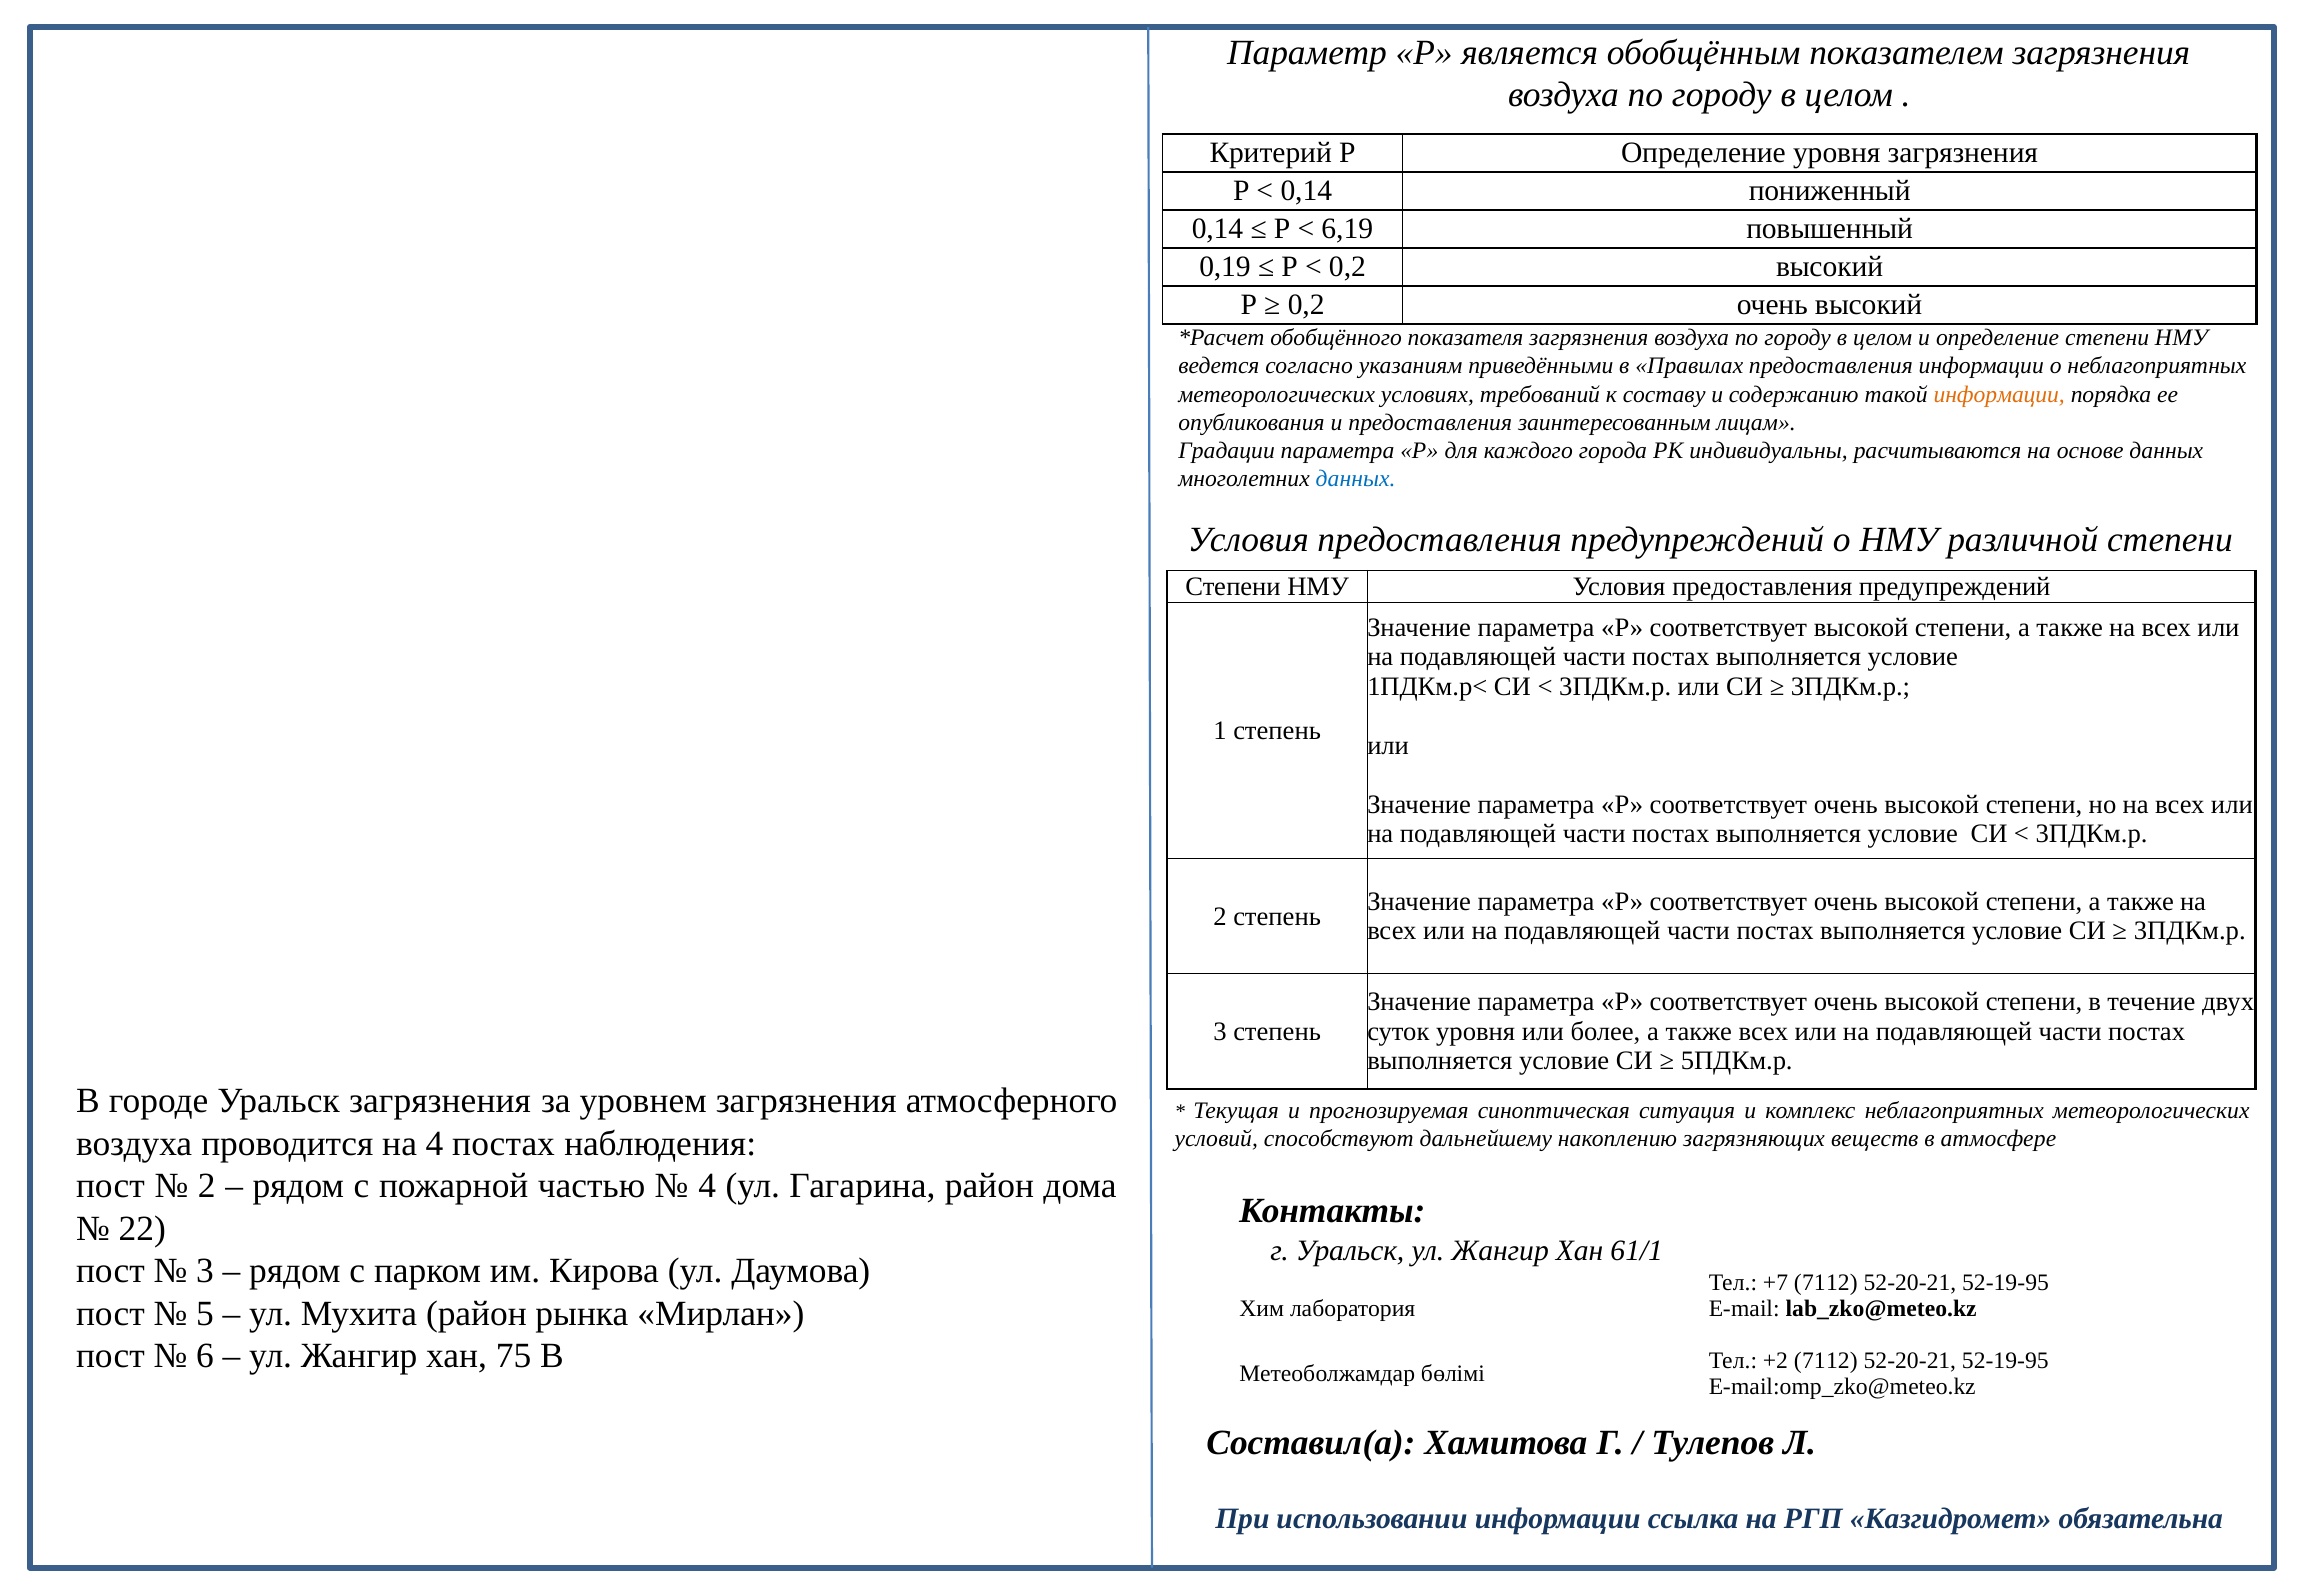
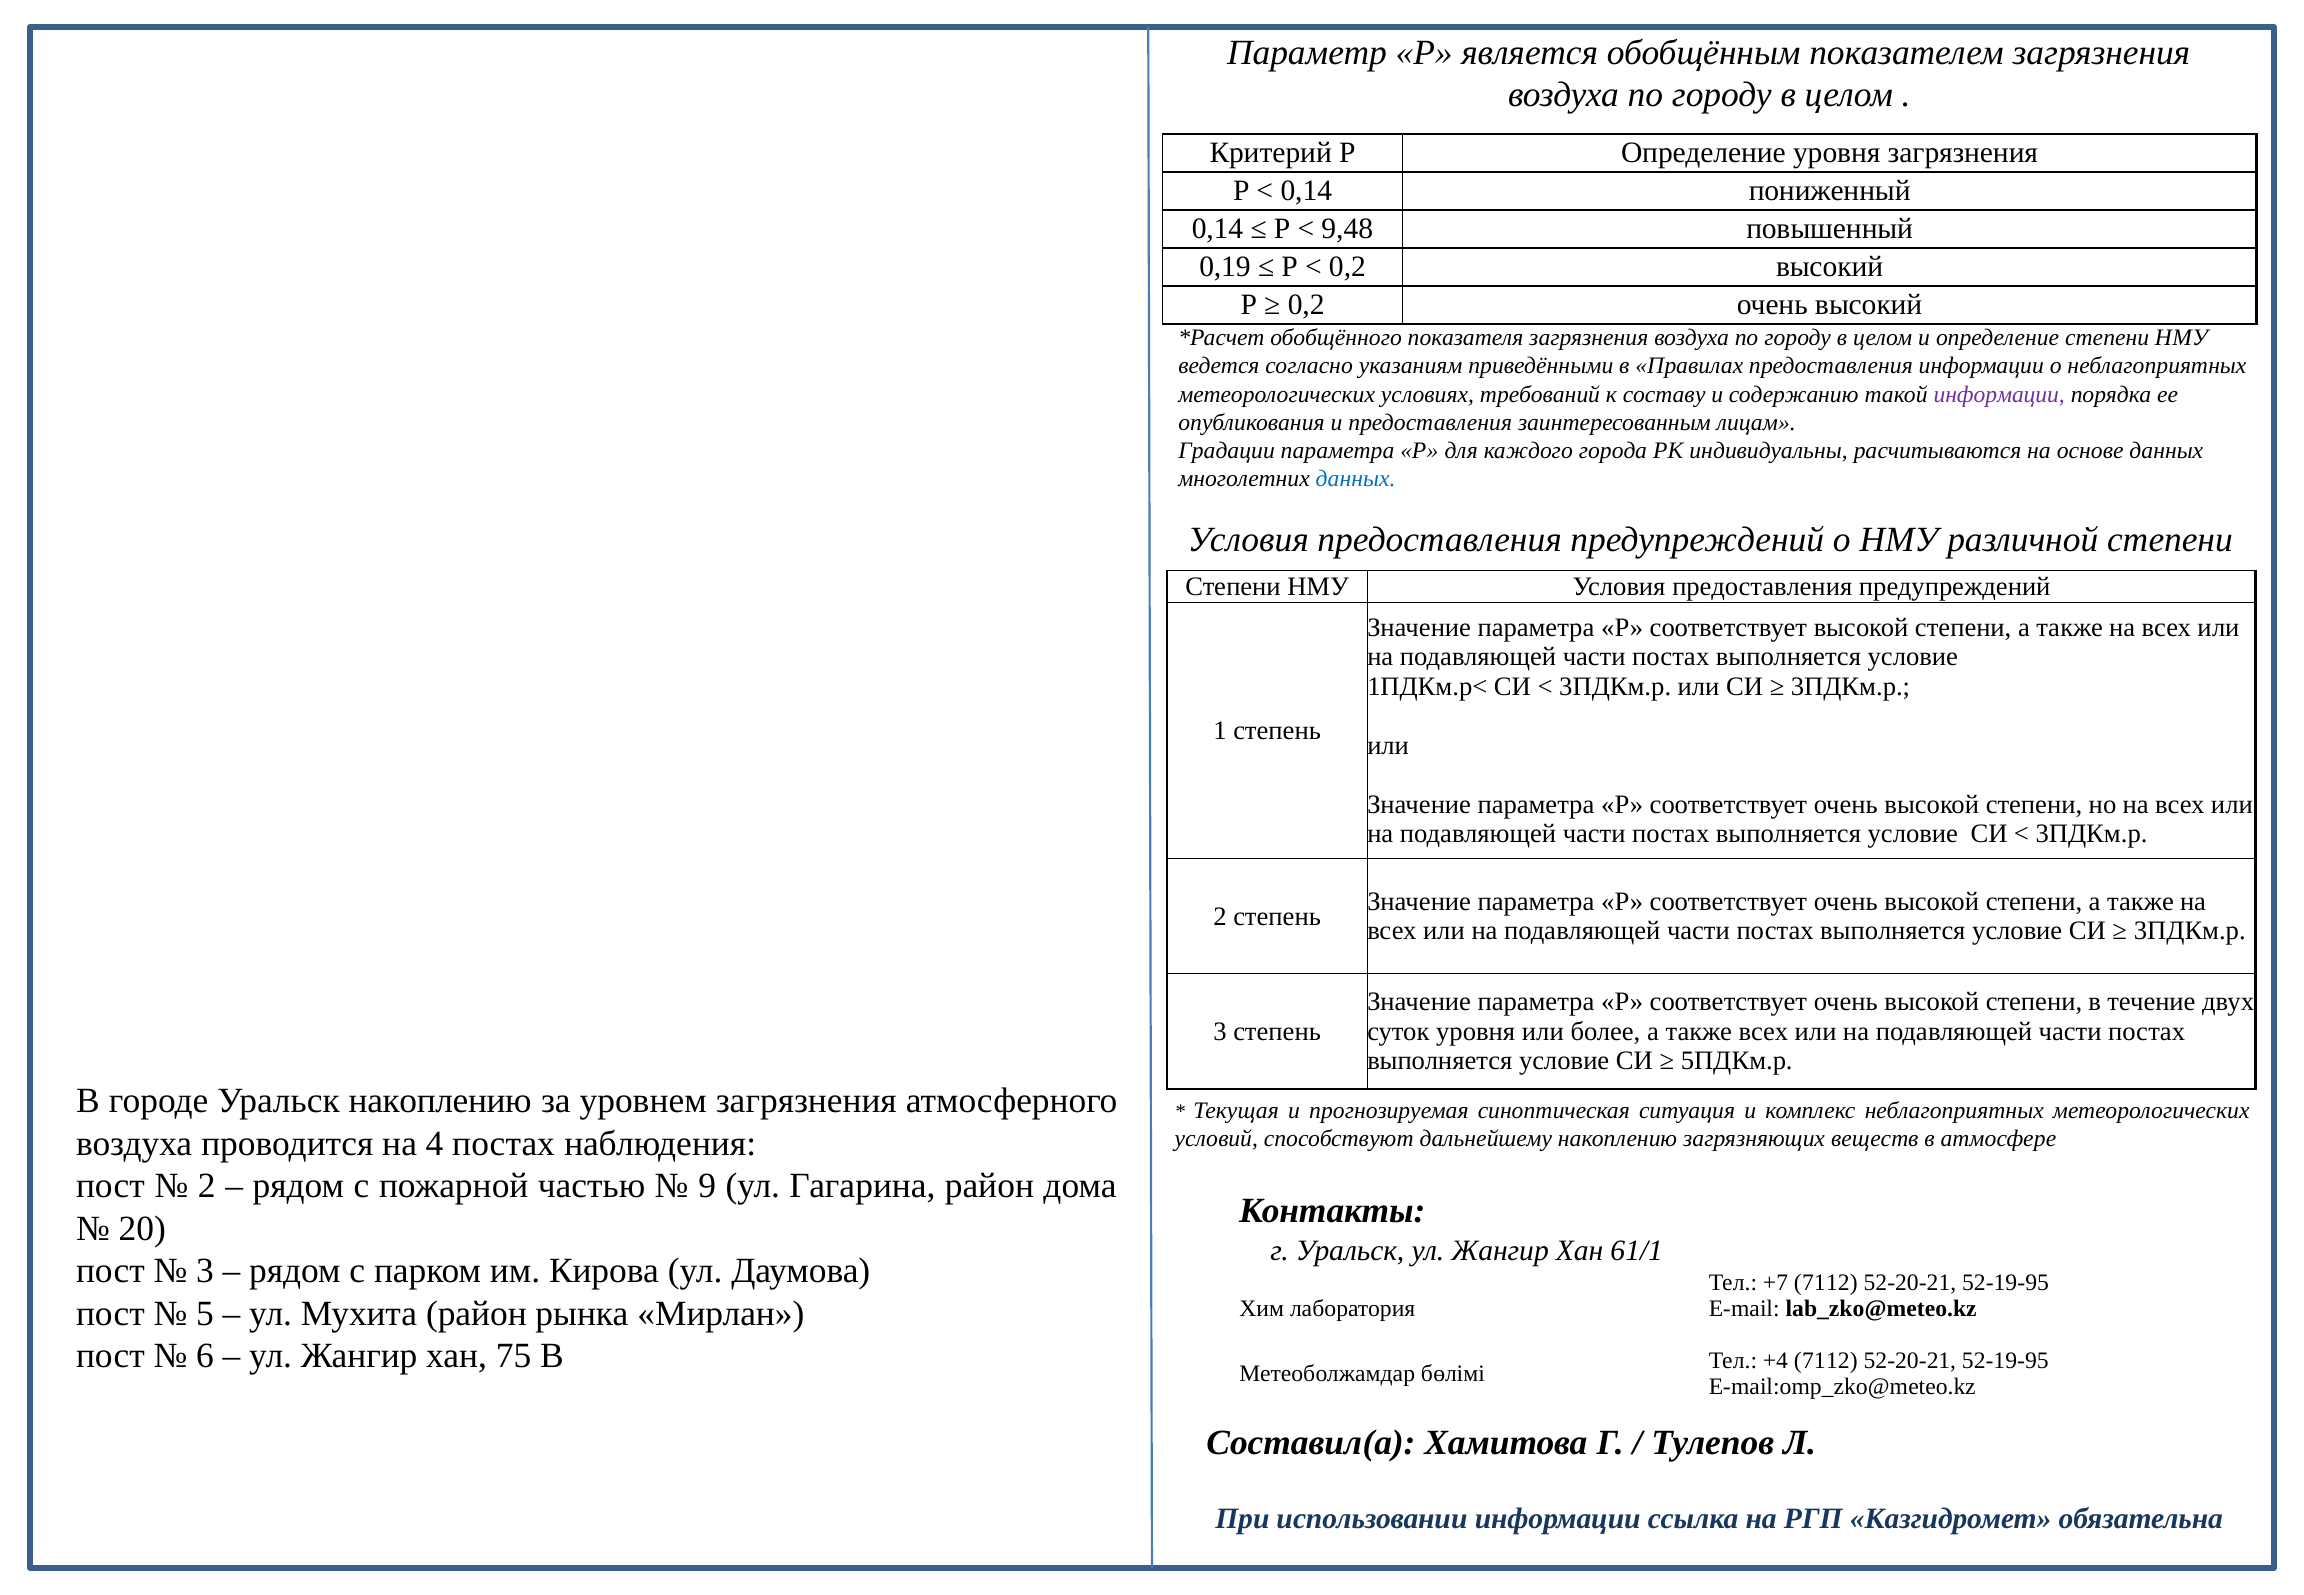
6,19: 6,19 -> 9,48 (1347, 229)
информации colour: orange -> purple (1999, 394)
Уральск загрязнения: загрязнения -> накоплению (440, 1101)
4: 4 -> 9 (707, 1186)
22: 22 -> 20 (142, 1229)
+2: +2 -> +4 (1775, 1361)
